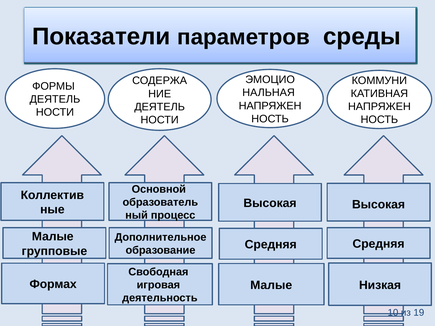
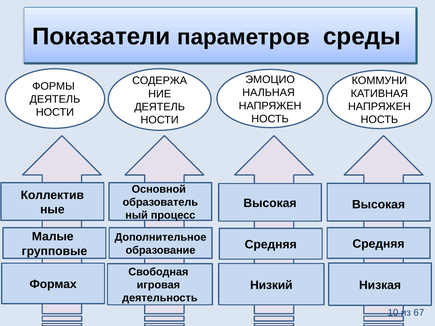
Малые: Малые -> Низкий (271, 285)
19: 19 -> 67 (419, 313)
